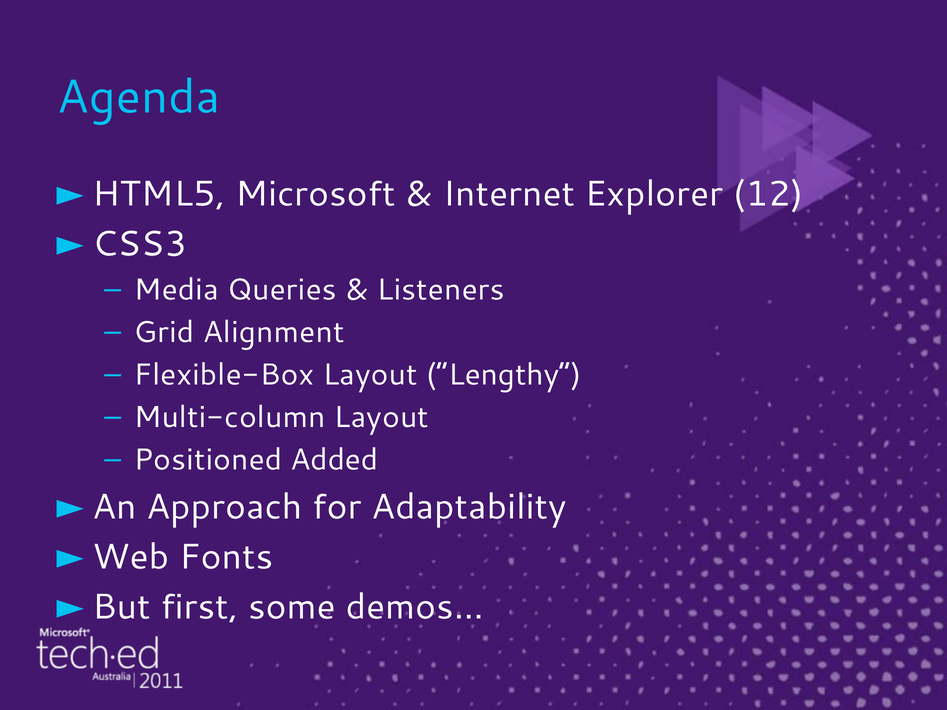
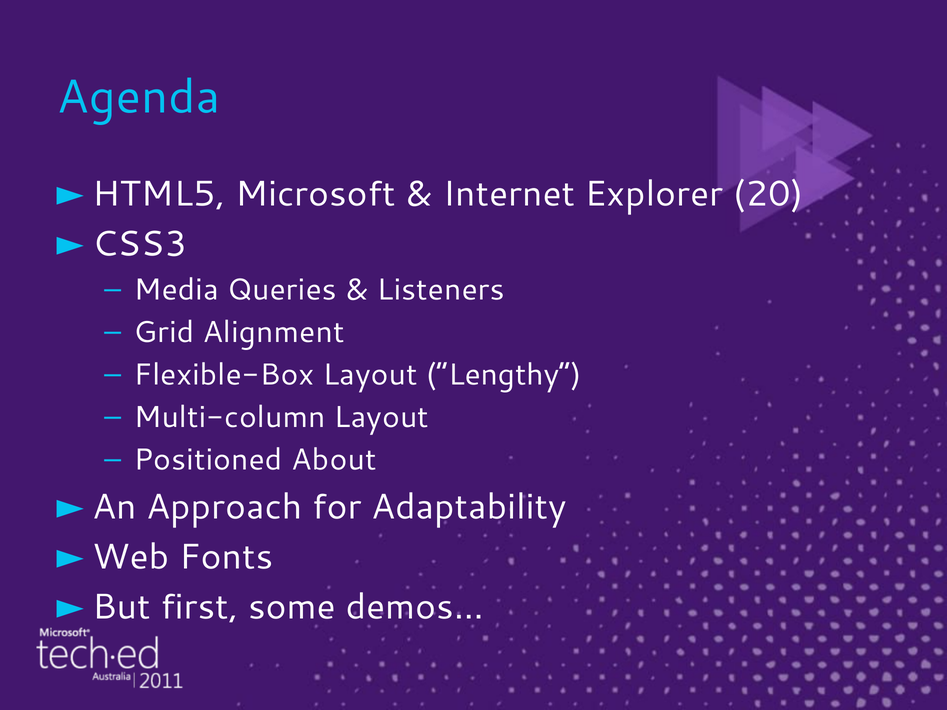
12: 12 -> 20 (768, 194)
Added: Added -> About (334, 460)
